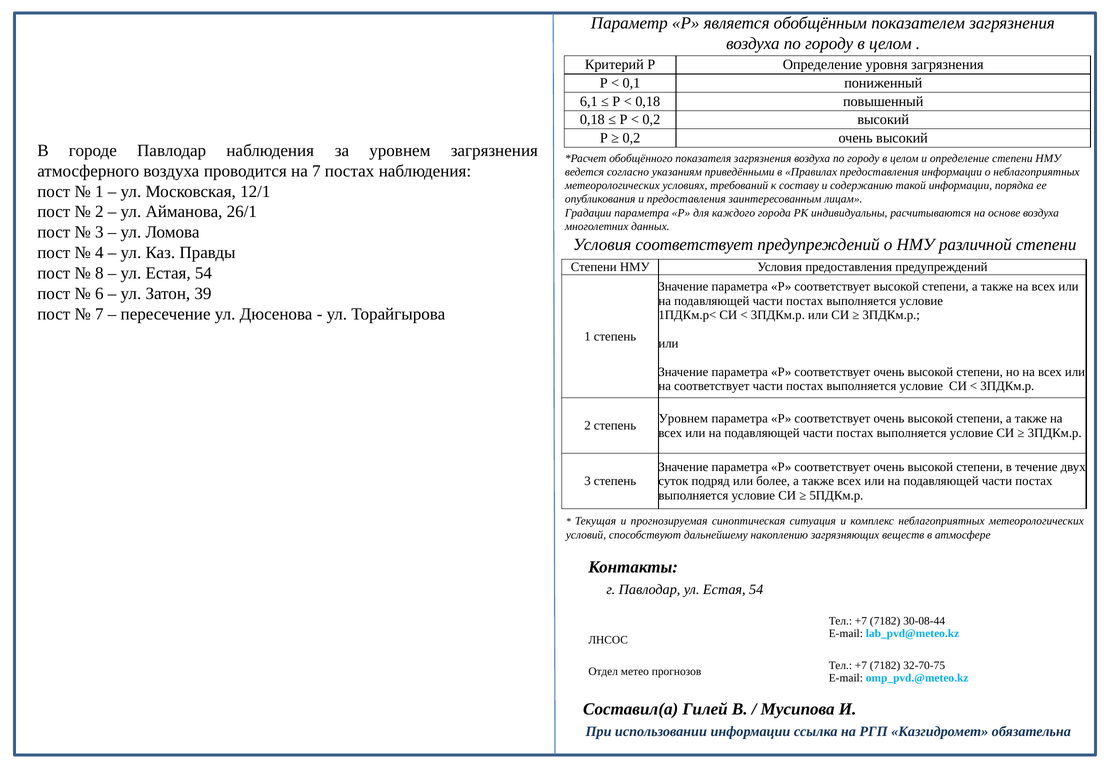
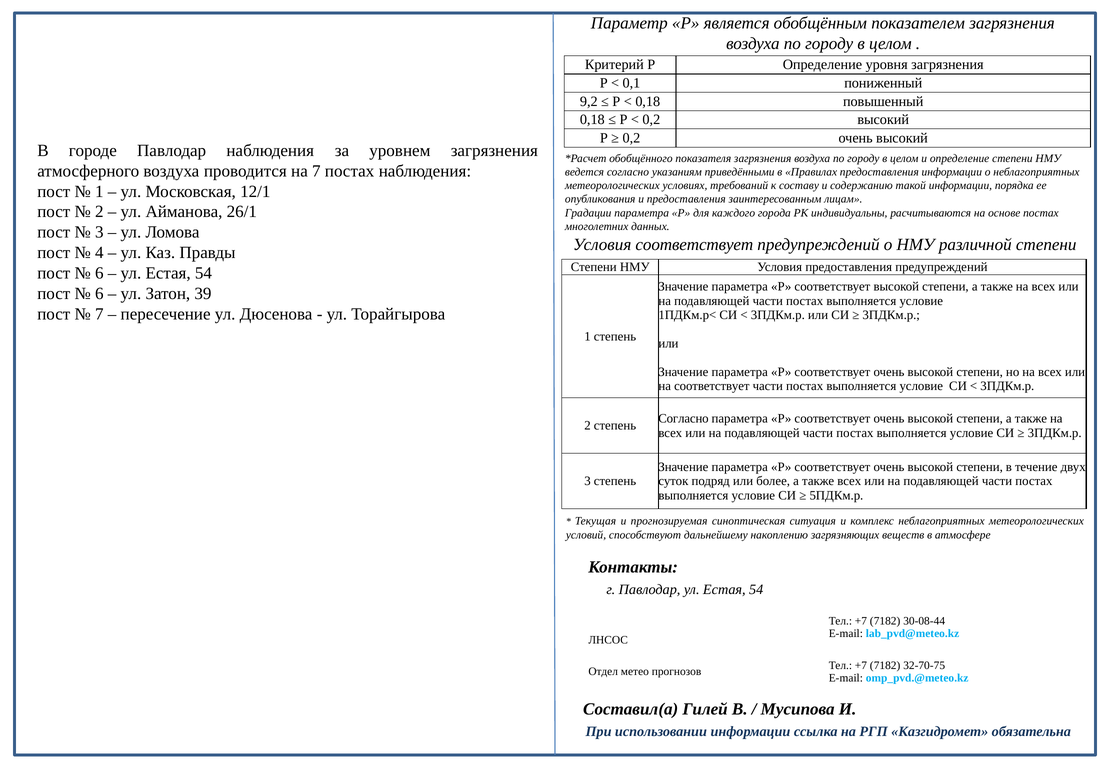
6,1: 6,1 -> 9,2 (589, 101)
основе воздуха: воздуха -> постах (1041, 213)
8: 8 -> 6 (99, 273)
Уровнем: Уровнем -> Согласно (683, 419)
